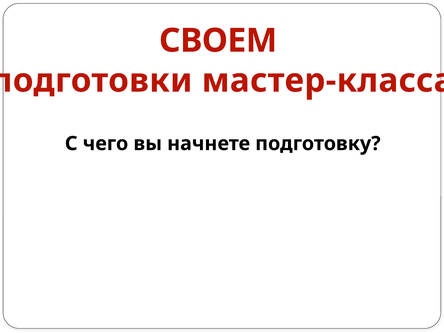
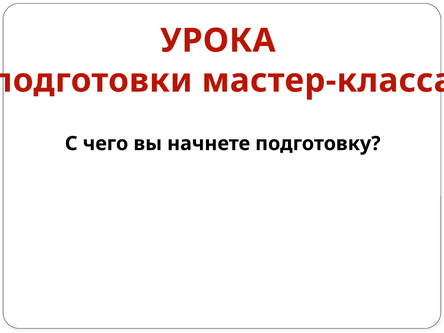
СВОЕМ: СВОЕМ -> УРОКА (218, 41)
